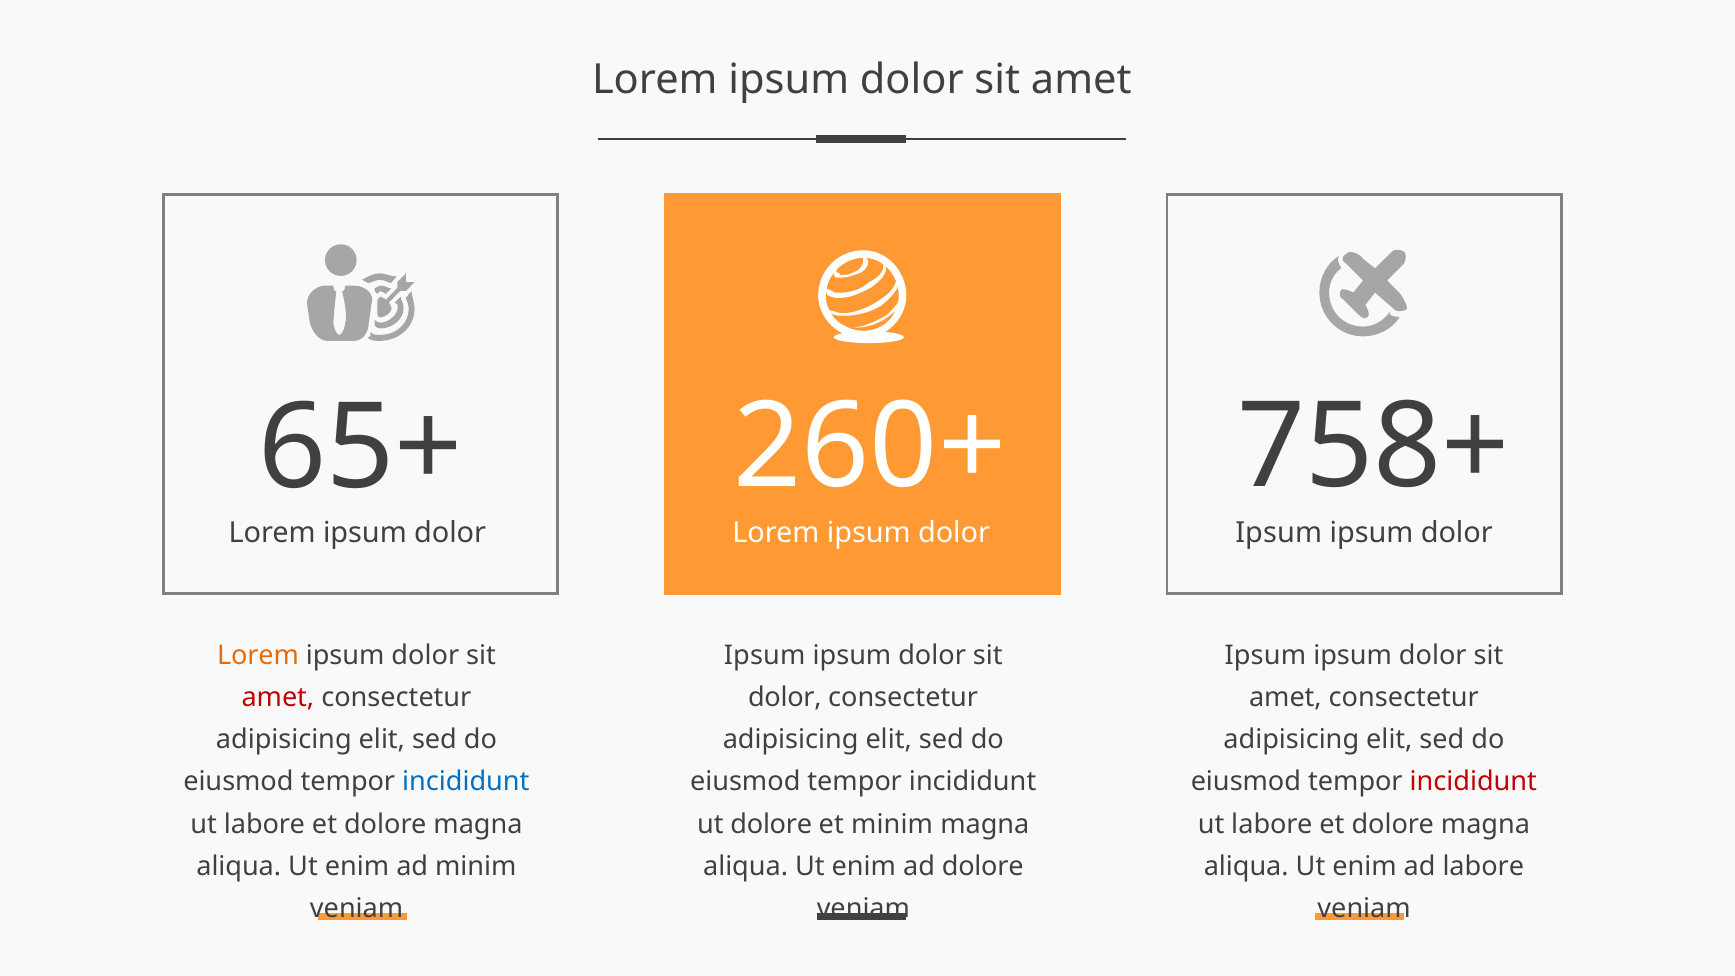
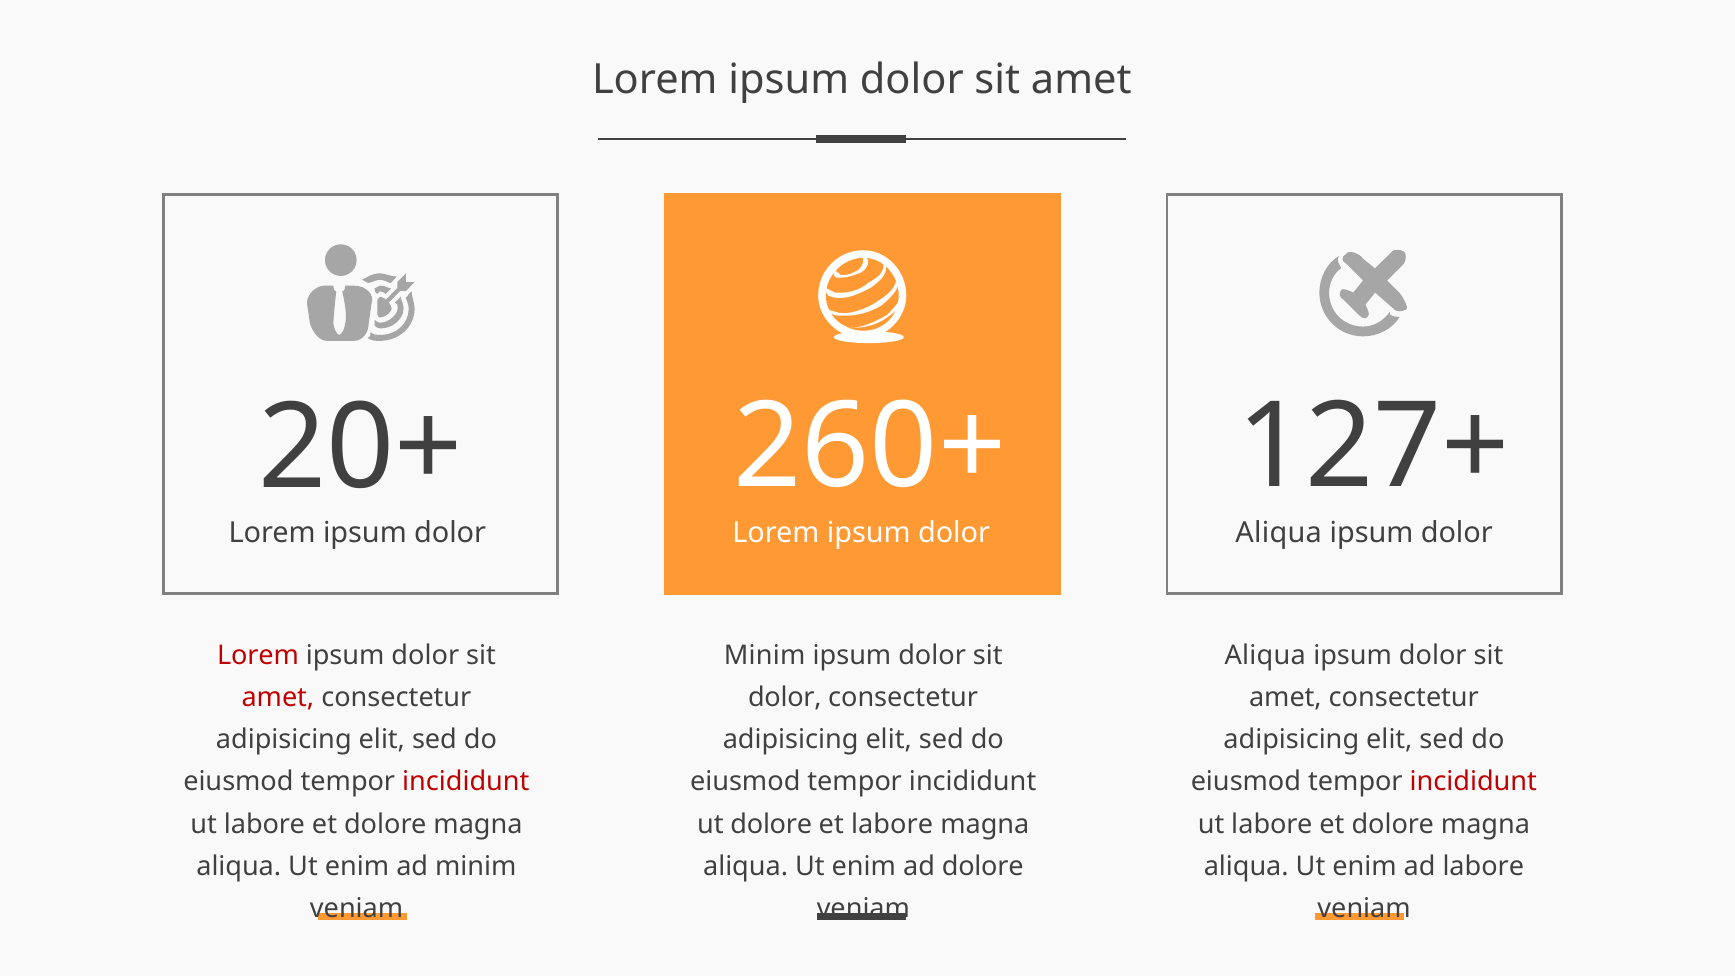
65+: 65+ -> 20+ (360, 448)
758+: 758+ -> 127+ (1374, 448)
Lorem ipsum dolor Ipsum: Ipsum -> Aliqua (1279, 533)
Lorem colour: orange -> red (258, 655)
Ipsum: Ipsum -> Minim (765, 655)
Ipsum: Ipsum -> Aliqua (1265, 655)
incididunt colour: blue -> red (466, 782)
et minim: minim -> labore (892, 824)
